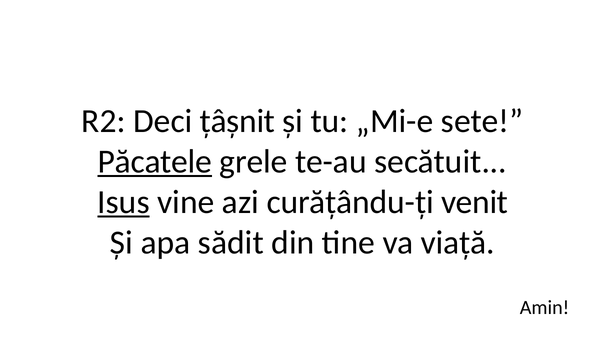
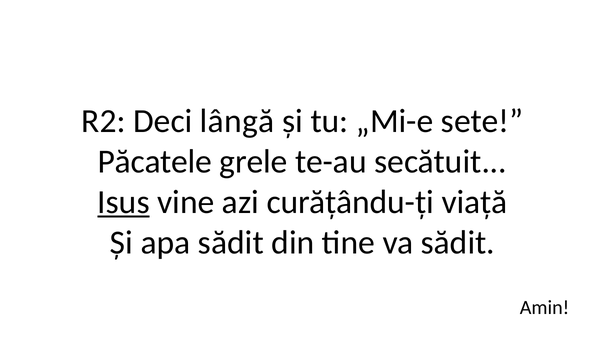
țâșnit: țâșnit -> lângă (237, 121)
Păcatele underline: present -> none (155, 161)
venit: venit -> viață (475, 202)
va viață: viață -> sădit (458, 242)
